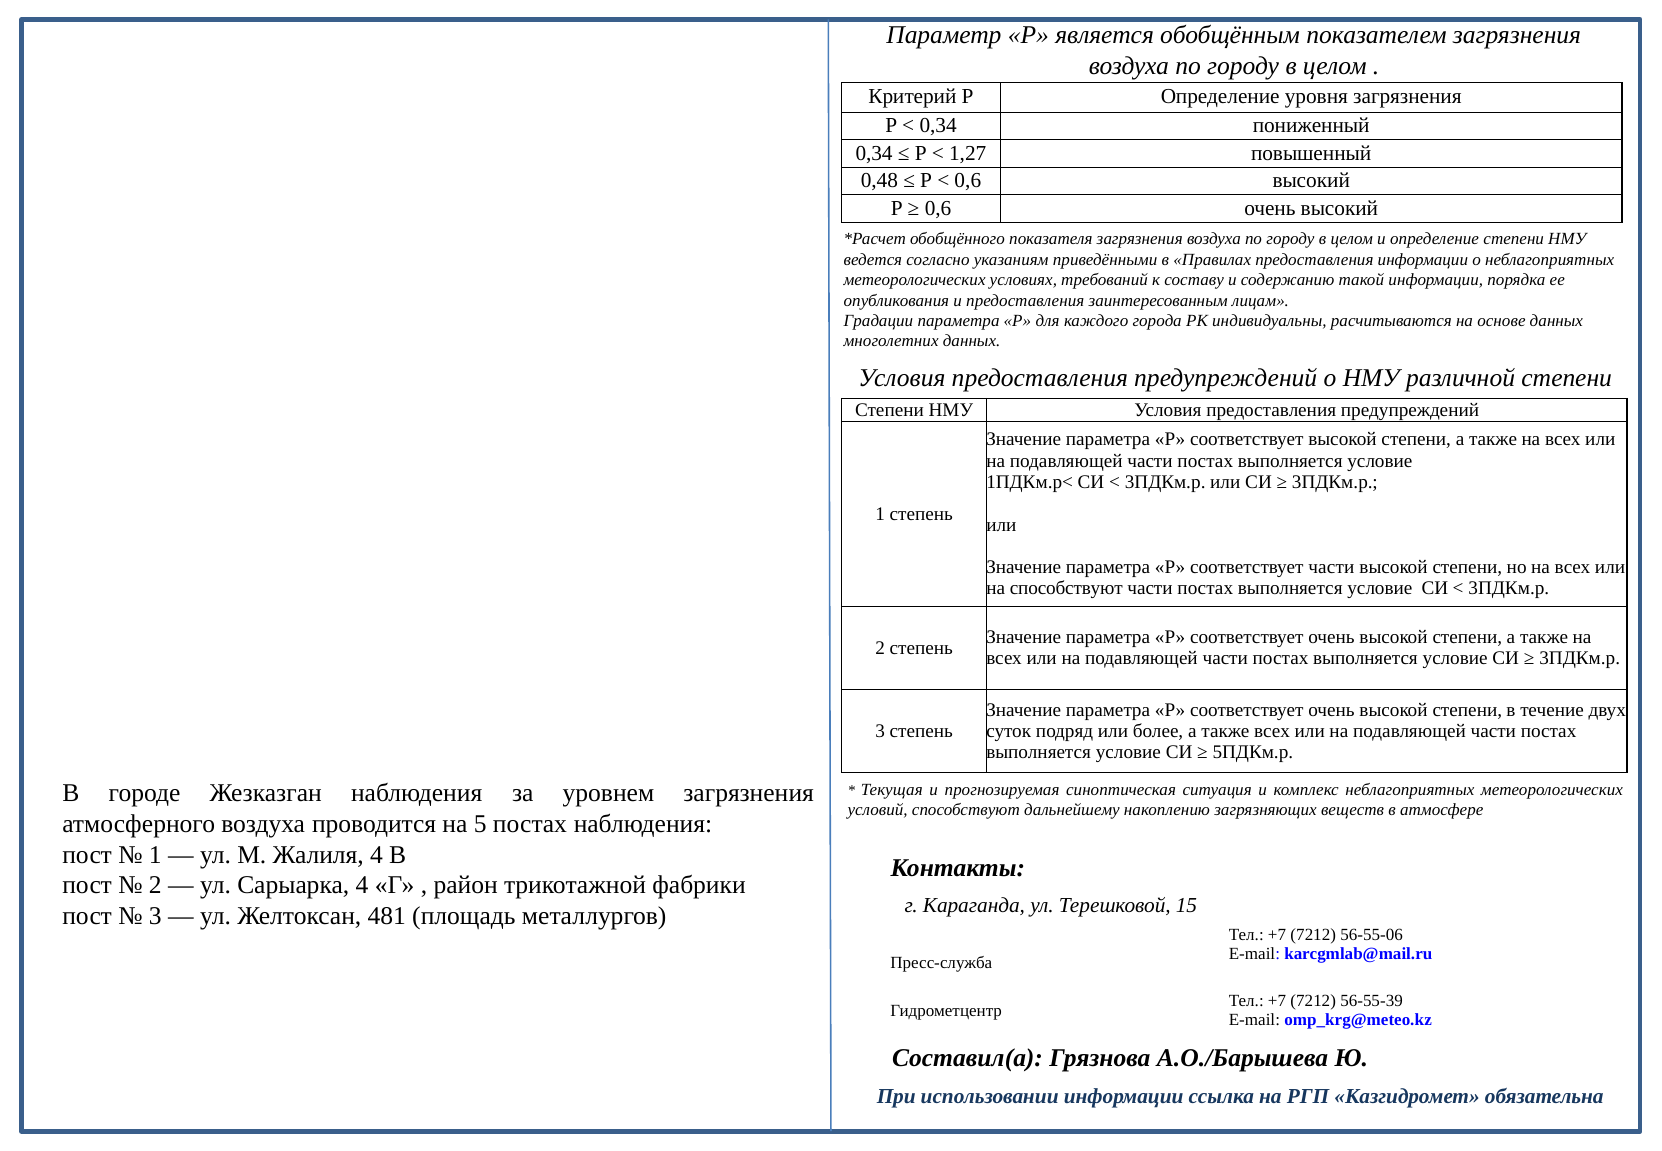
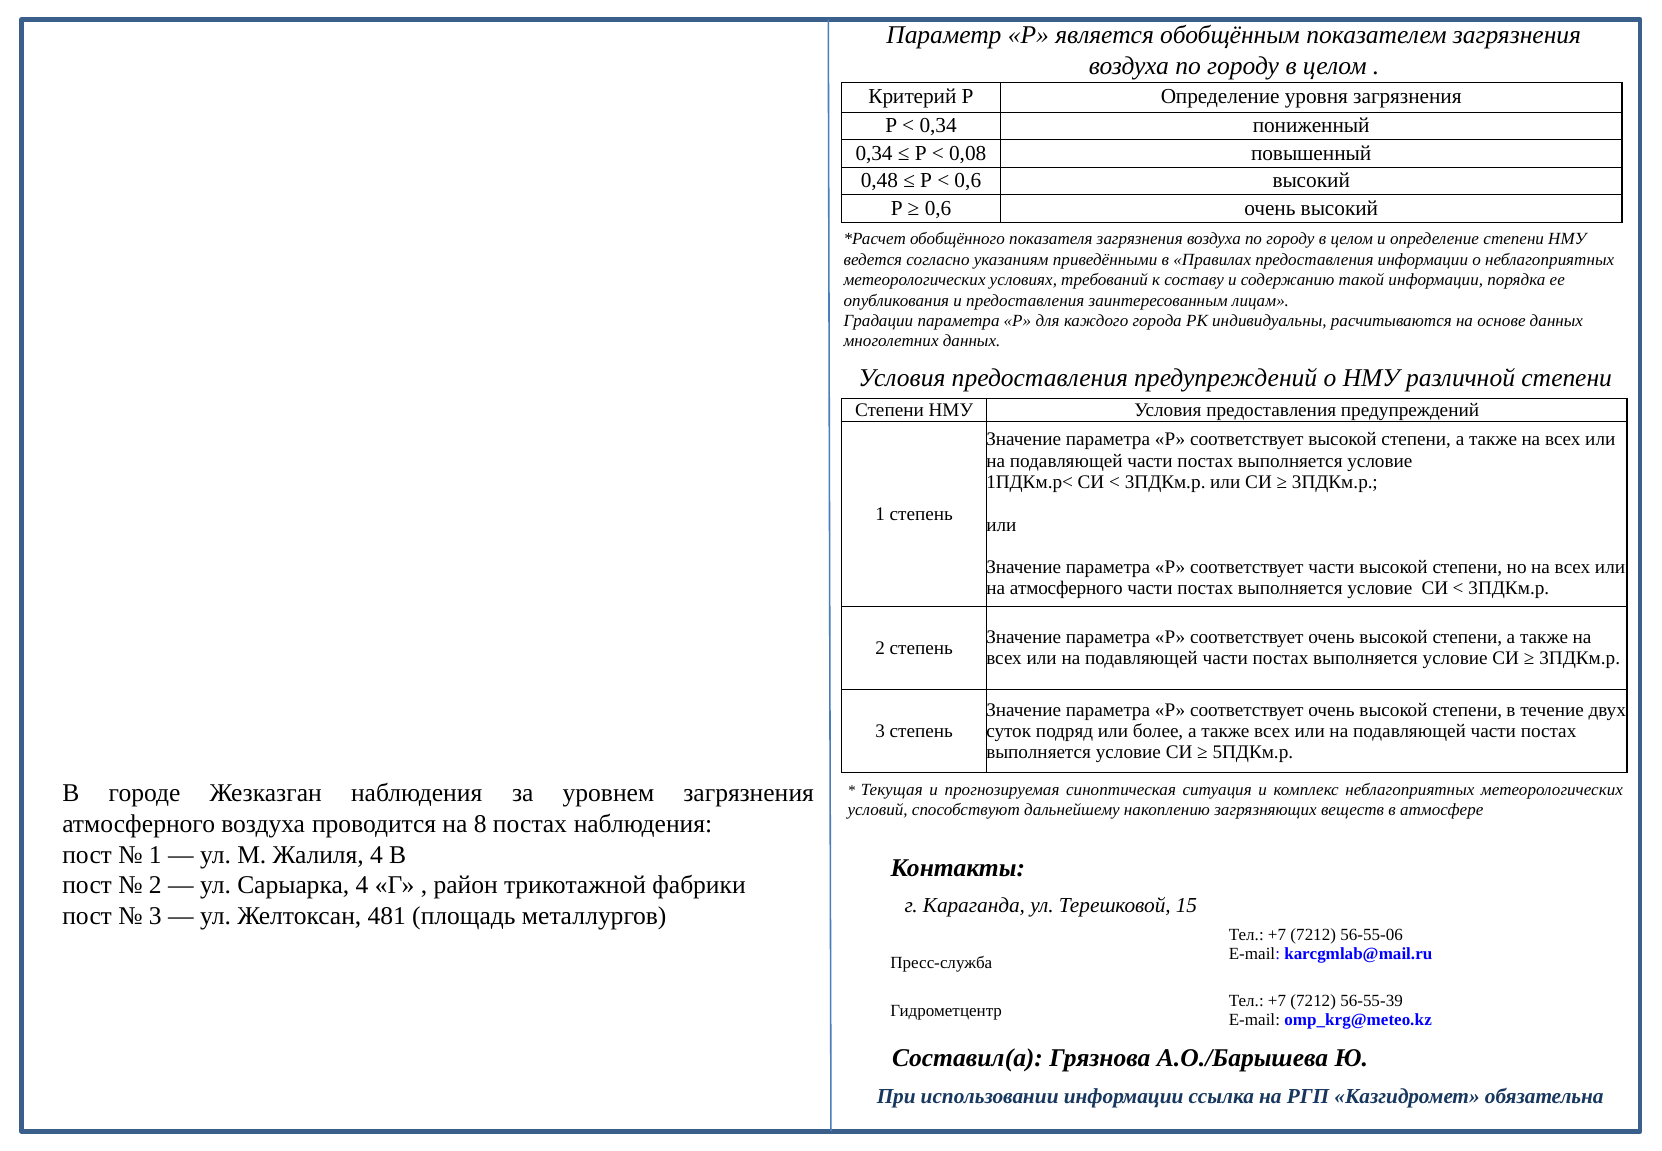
1,27: 1,27 -> 0,08 (968, 153)
на способствуют: способствуют -> атмосферного (1066, 588)
5: 5 -> 8 (480, 824)
